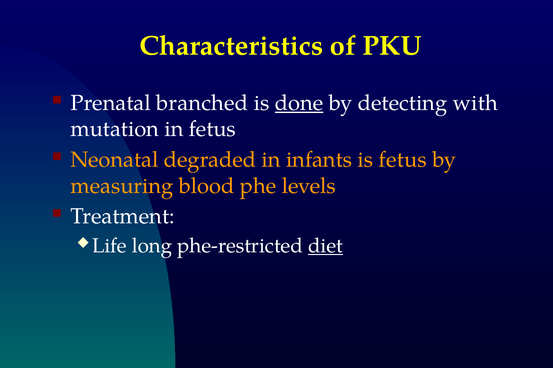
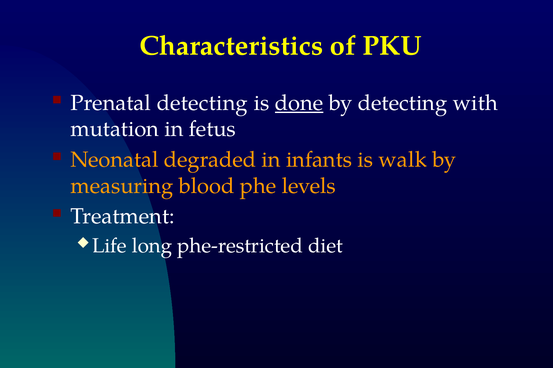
Prenatal branched: branched -> detecting (202, 103)
is fetus: fetus -> walk (403, 160)
diet underline: present -> none (325, 246)
